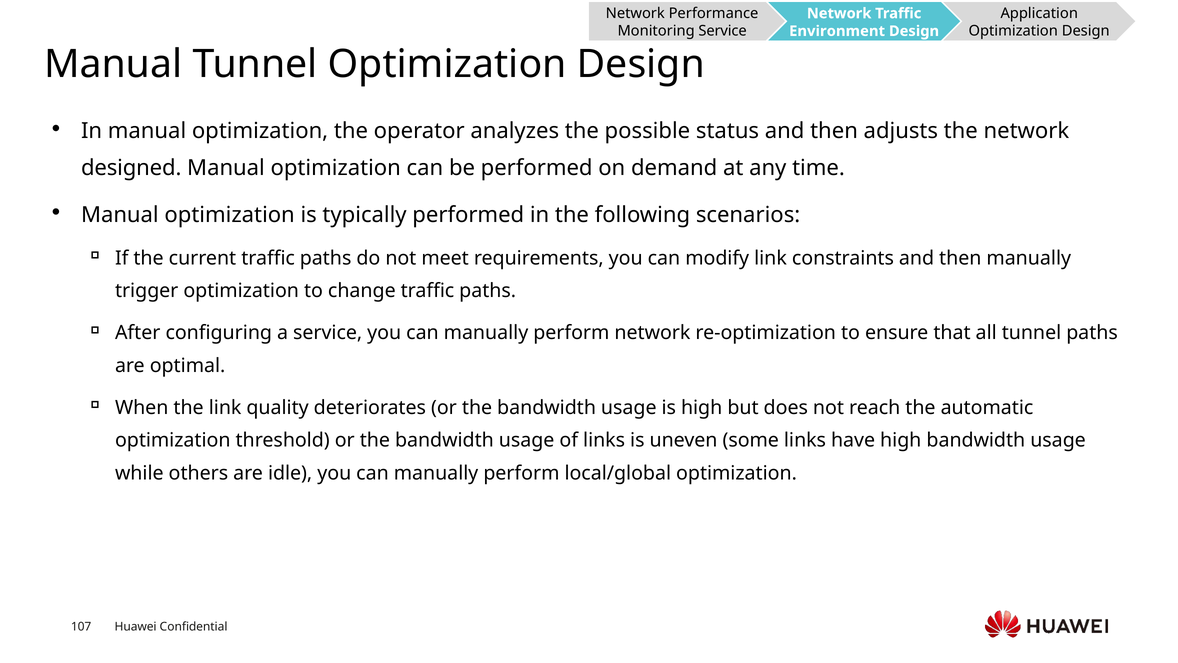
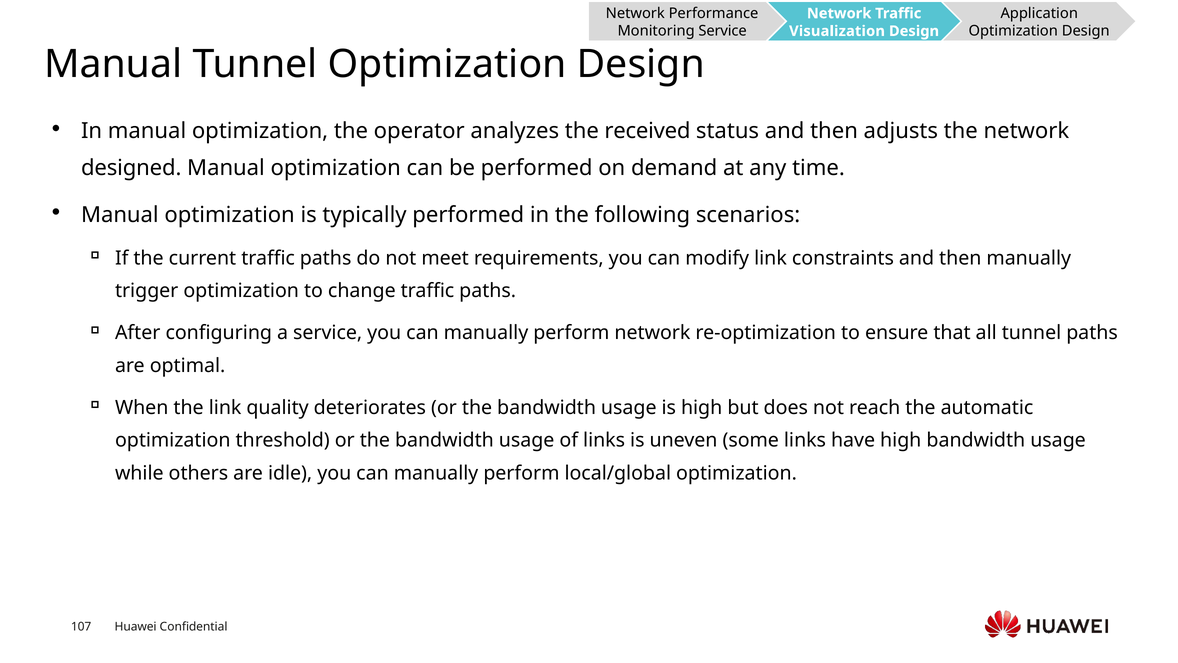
Environment: Environment -> Visualization (837, 31)
possible: possible -> received (647, 131)
